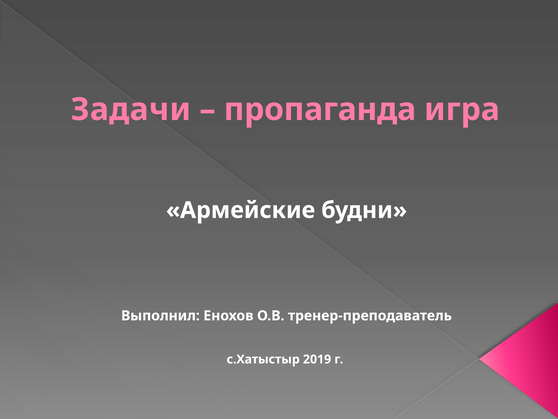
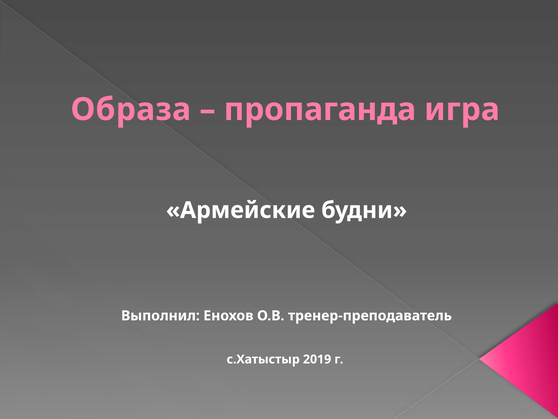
Задачи: Задачи -> Образа (131, 109)
